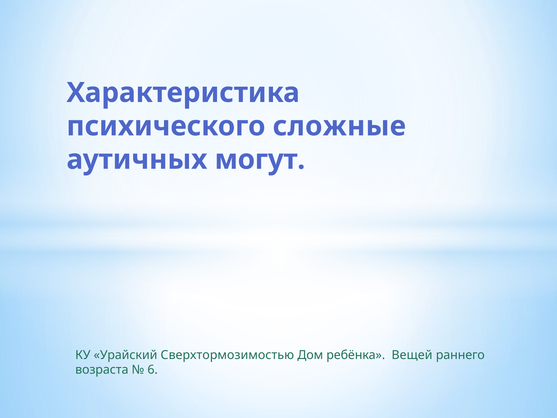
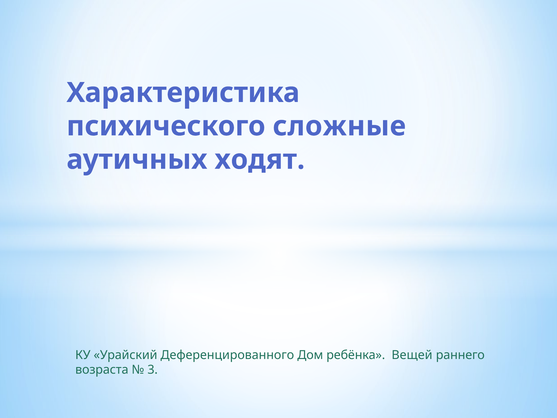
могут: могут -> ходят (260, 160)
Сверхтормозимостью: Сверхтормозимостью -> Деференцированного (227, 355)
6: 6 -> 3 (153, 370)
